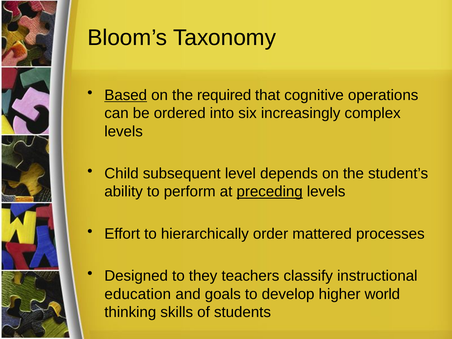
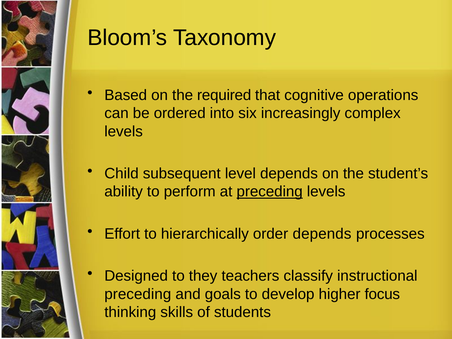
Based underline: present -> none (126, 95)
order mattered: mattered -> depends (322, 234)
education: education -> preceding (138, 294)
world: world -> focus (382, 294)
